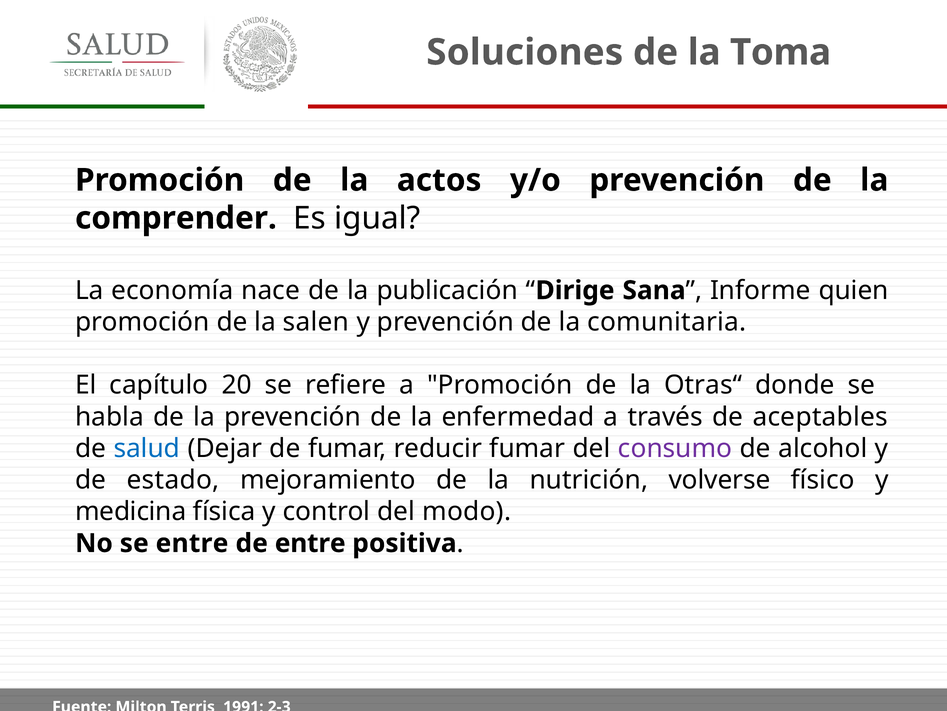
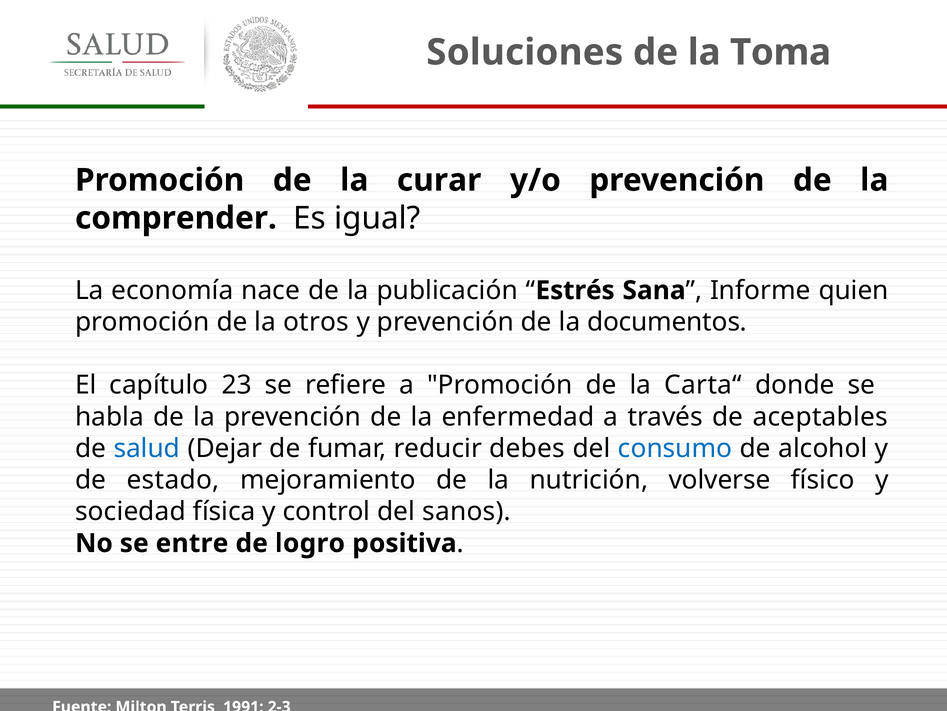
actos: actos -> curar (439, 180)
Dirige: Dirige -> Estrés (575, 290)
salen: salen -> otros (316, 322)
comunitaria: comunitaria -> documentos (667, 322)
20: 20 -> 23 (237, 385)
Otras“: Otras“ -> Carta“ (703, 385)
reducir fumar: fumar -> debes (527, 448)
consumo colour: purple -> blue (675, 448)
medicina: medicina -> sociedad (130, 511)
modo: modo -> sanos (467, 511)
de entre: entre -> logro (310, 543)
